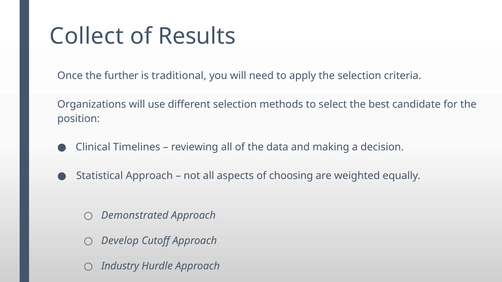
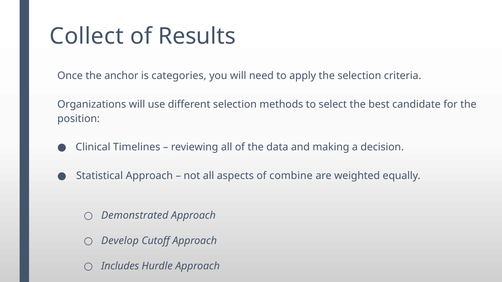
further: further -> anchor (121, 76)
traditional: traditional -> categories (179, 76)
choosing: choosing -> combine (291, 176)
Industry: Industry -> Includes (120, 267)
